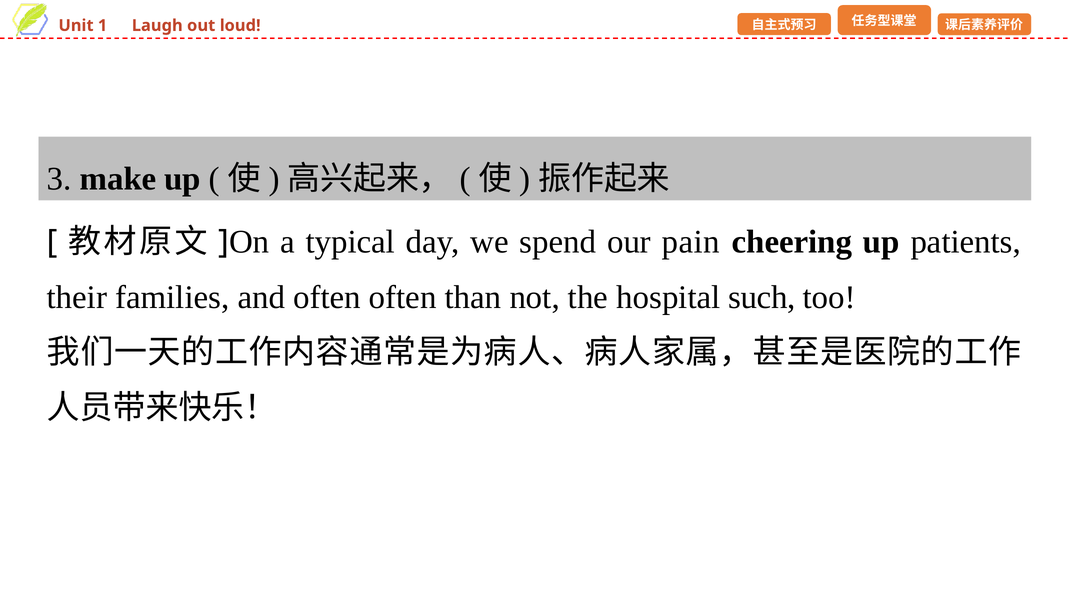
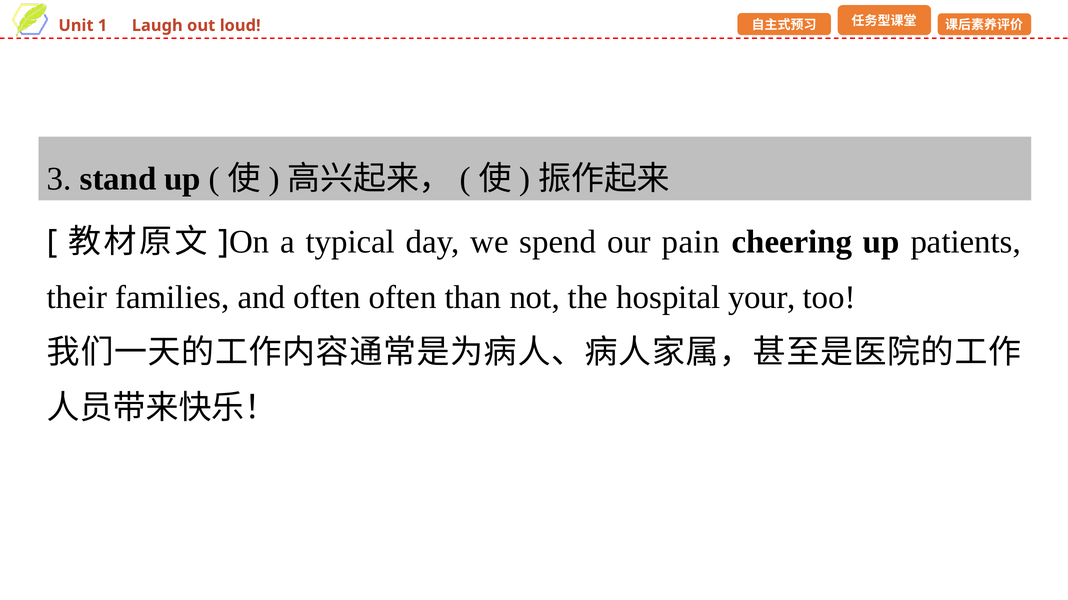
make: make -> stand (118, 179)
such: such -> your (762, 297)
